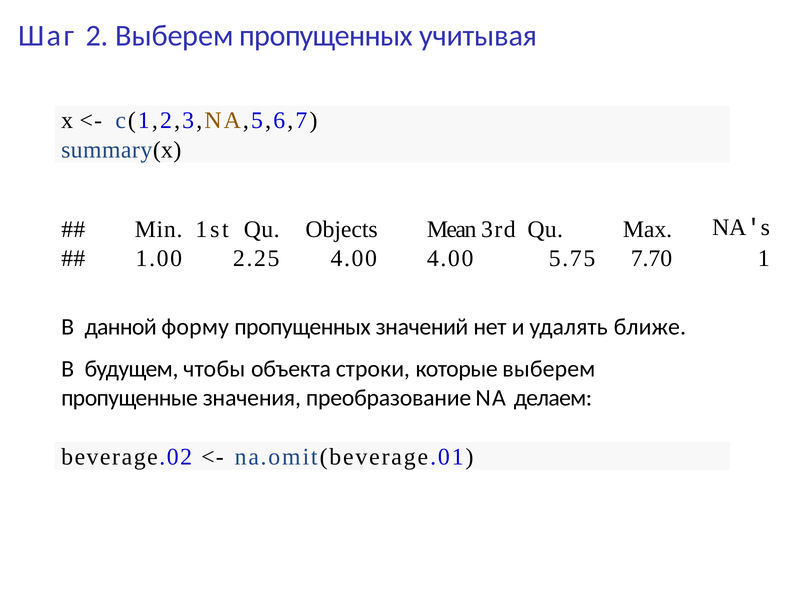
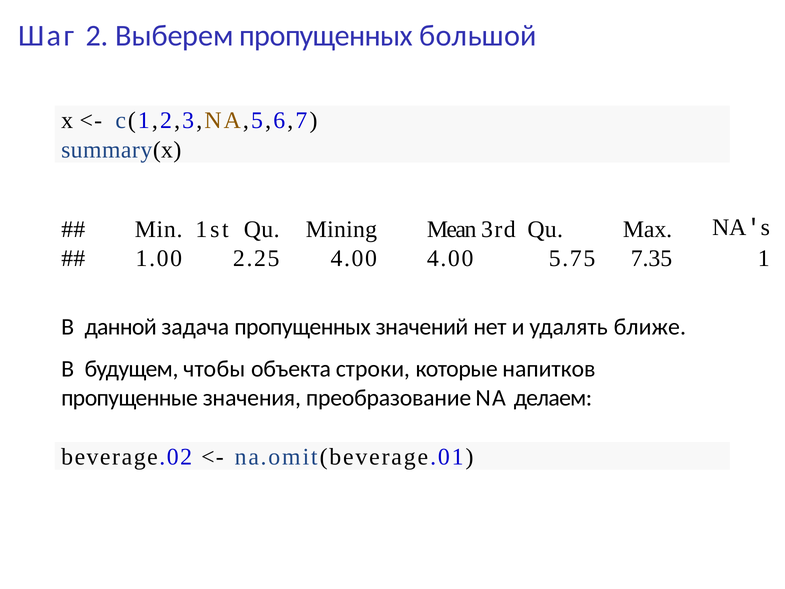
учитывая: учитывая -> большой (478, 36)
Objects: Objects -> Mining (341, 229)
7.70: 7.70 -> 7.35 (651, 259)
форму: форму -> задача (195, 327)
которые выберем: выберем -> напитков (549, 369)
